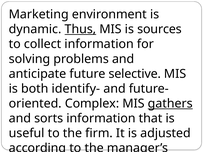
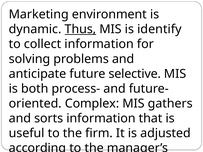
sources: sources -> identify (159, 29)
identify-: identify- -> process- (76, 89)
gathers underline: present -> none (170, 104)
